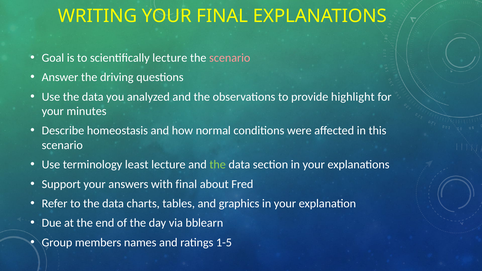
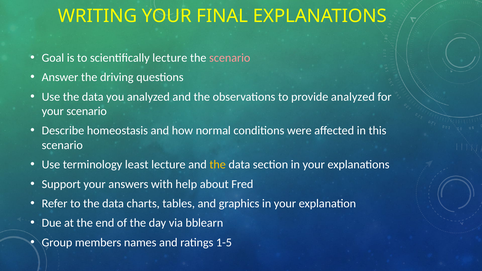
provide highlight: highlight -> analyzed (353, 97)
your minutes: minutes -> scenario (87, 111)
the colour: light green -> yellow (218, 165)
with final: final -> help (186, 184)
